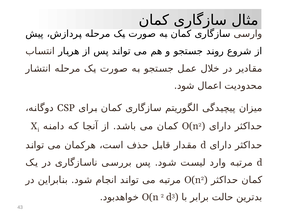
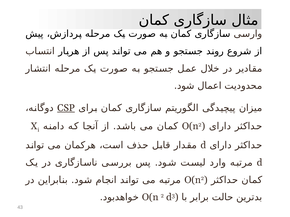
CSP underline: none -> present (66, 108)
